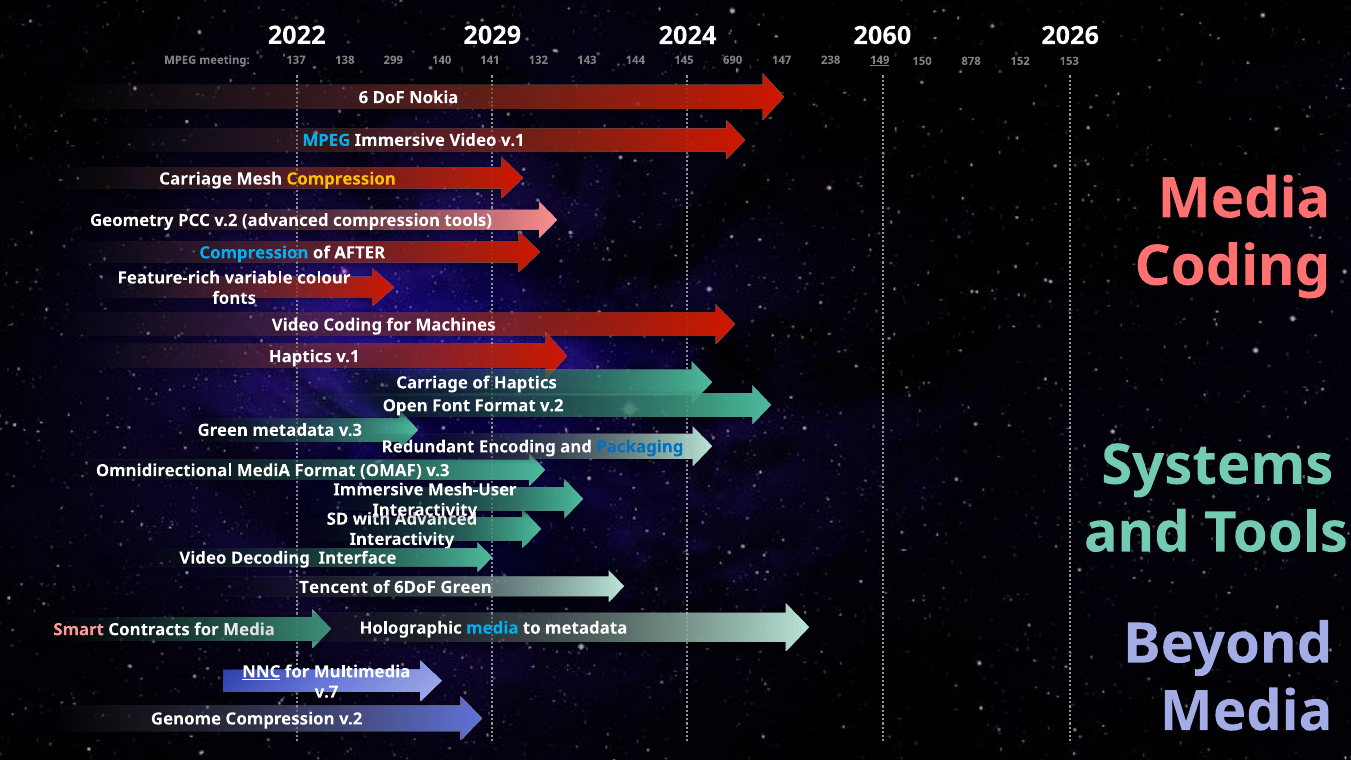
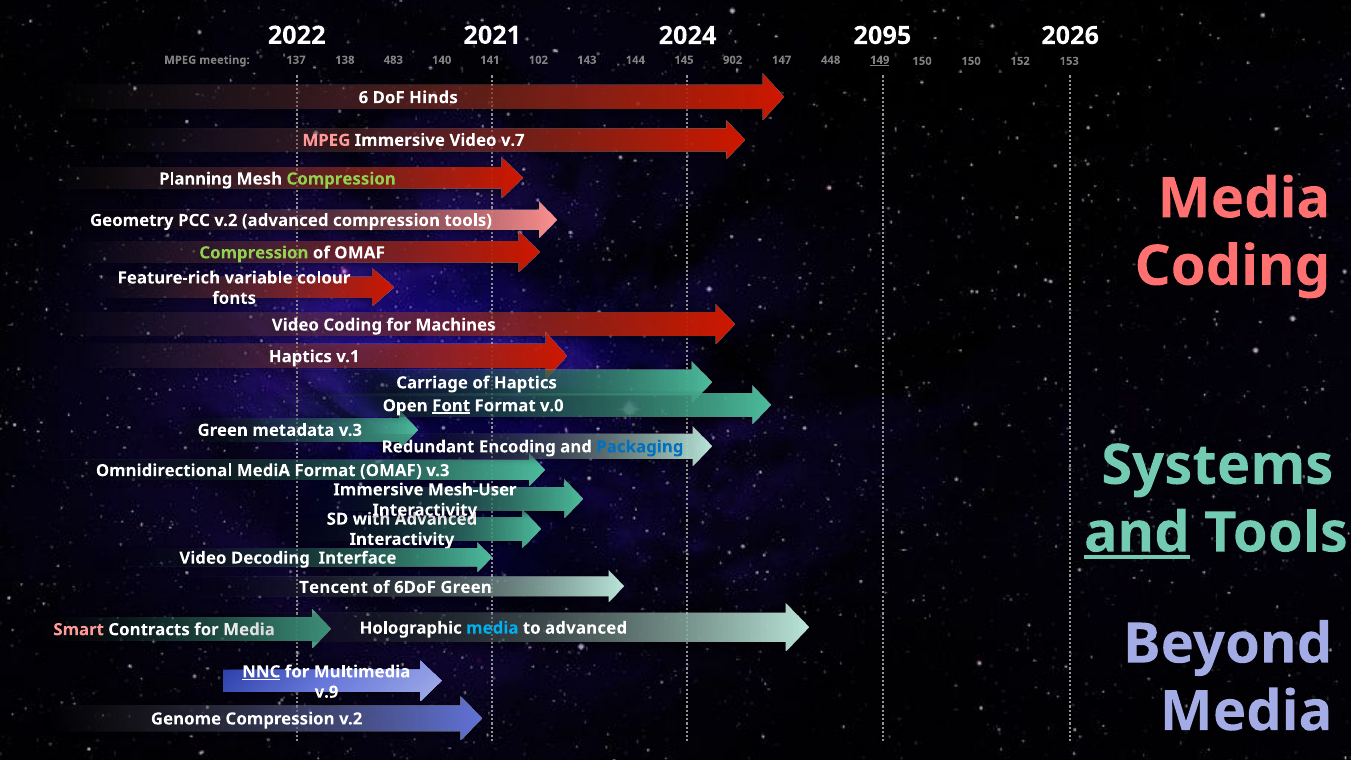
2029: 2029 -> 2021 (492, 35)
2060: 2060 -> 2095 (882, 36)
299: 299 -> 483 (393, 60)
132: 132 -> 102 (538, 60)
690: 690 -> 902 (733, 60)
238: 238 -> 448 (831, 60)
150 878: 878 -> 150 (971, 61)
Nokia: Nokia -> Hinds (433, 98)
MPEG colour: light blue -> pink (326, 140)
Video v.1: v.1 -> v.7 (513, 140)
Carriage: Carriage -> Planning (196, 179)
Compression colour: yellow -> light green (341, 179)
Compression colour: light blue -> light green (254, 253)
of AFTER: AFTER -> OMAF (360, 253)
Font underline: none -> present (451, 406)
Format v.2: v.2 -> v.0 (552, 406)
and underline: none -> present (1137, 533)
to metadata: metadata -> advanced (586, 628)
v.7: v.7 -> v.9 (327, 692)
